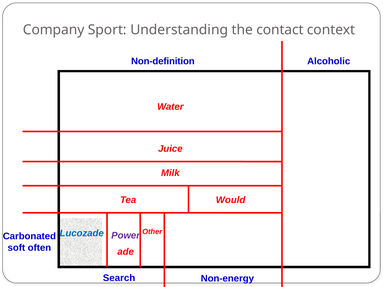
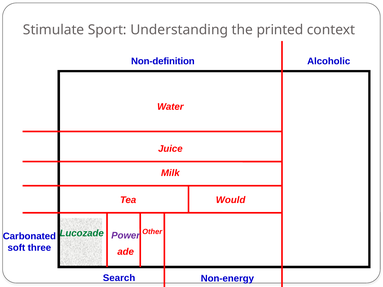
Company: Company -> Stimulate (54, 30)
contact: contact -> printed (280, 30)
Lucozade colour: blue -> green (82, 233)
often: often -> three (39, 248)
